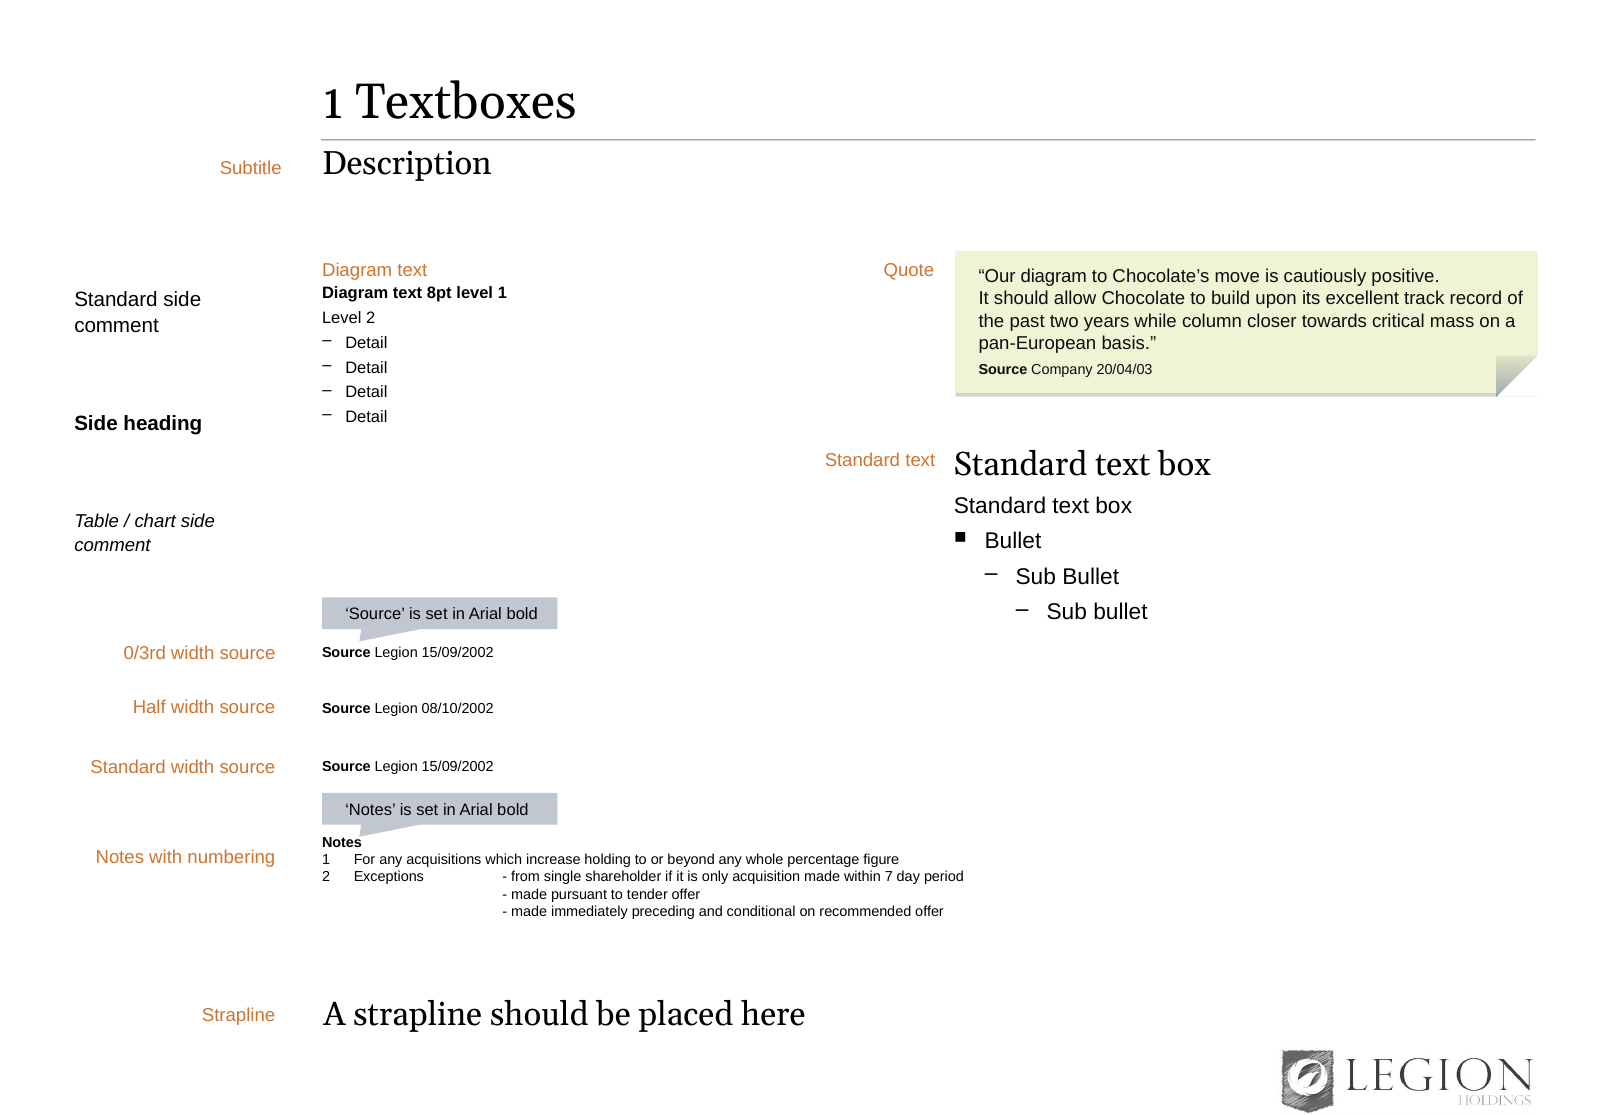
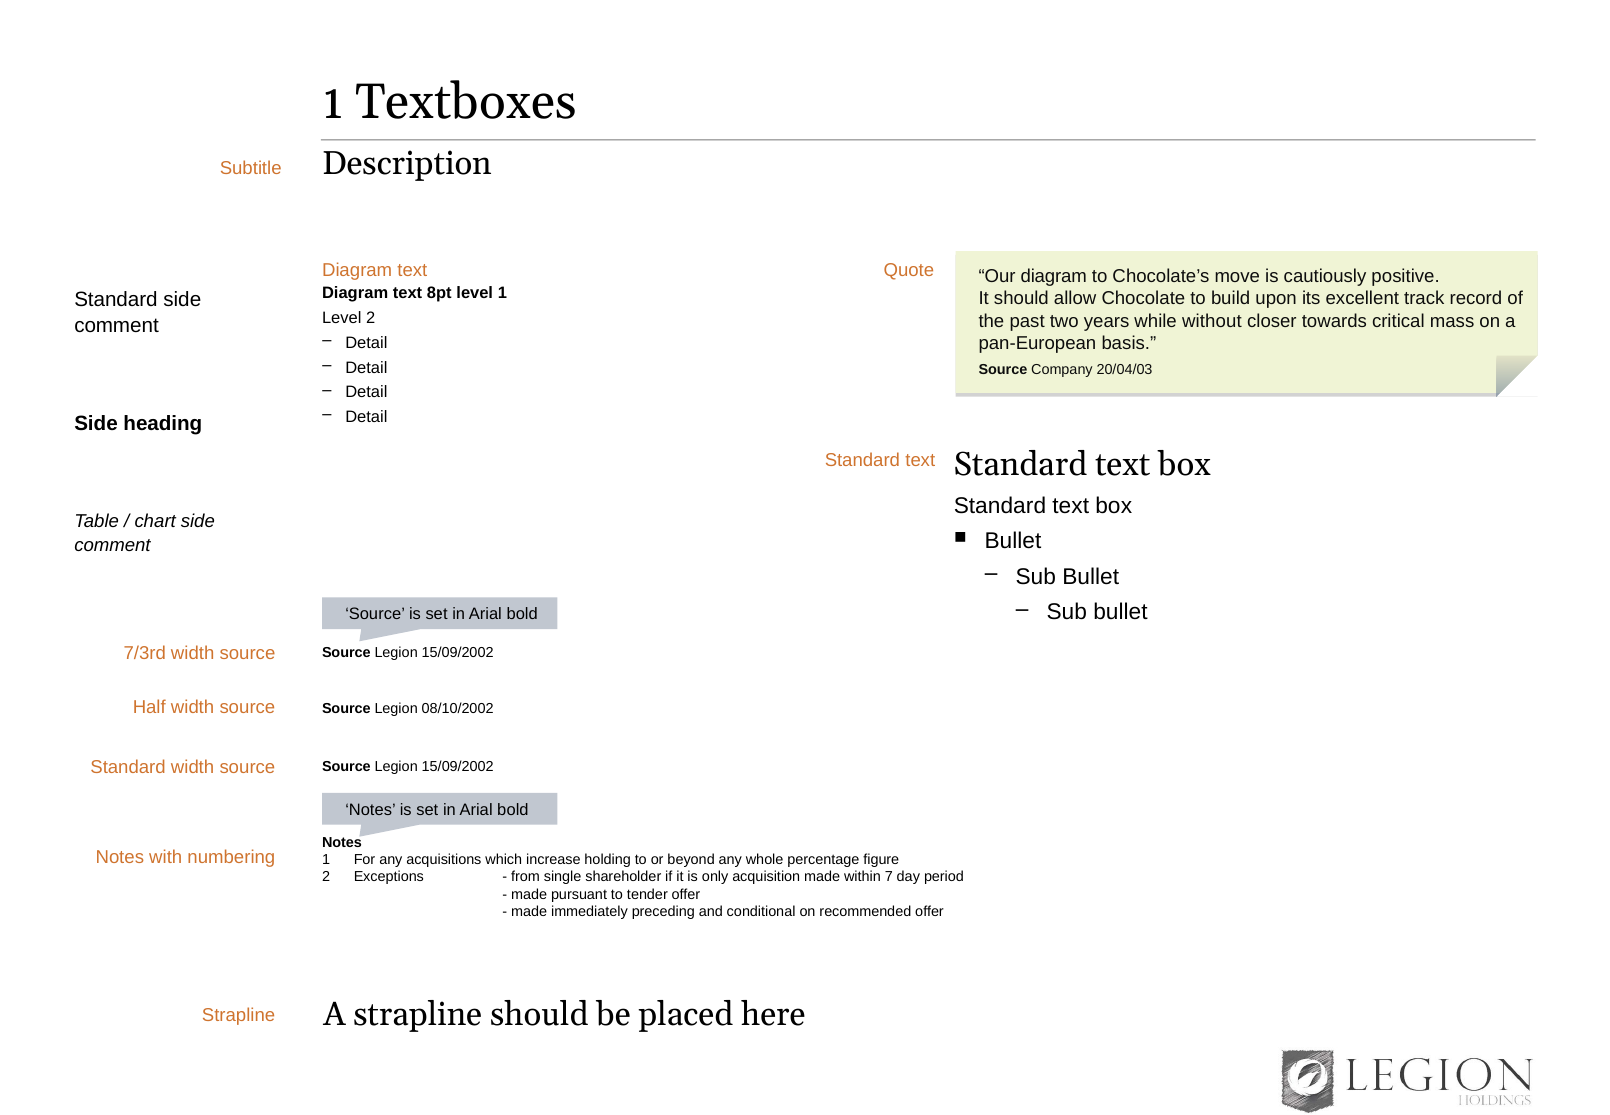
column: column -> without (1212, 321)
0/3rd: 0/3rd -> 7/3rd (145, 653)
